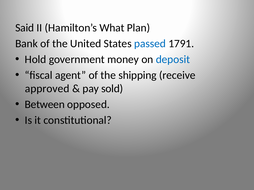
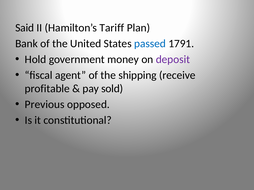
What: What -> Tariff (112, 28)
deposit colour: blue -> purple (173, 60)
approved: approved -> profitable (47, 89)
Between: Between -> Previous (45, 105)
